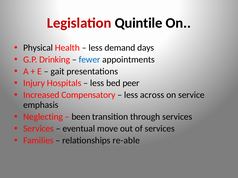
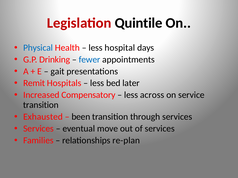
Physical colour: black -> blue (38, 48)
demand: demand -> hospital (120, 48)
Injury: Injury -> Remit (34, 83)
peer: peer -> later (131, 83)
emphasis: emphasis -> transition (41, 105)
Neglecting: Neglecting -> Exhausted (43, 117)
re-able: re-able -> re-plan (126, 141)
